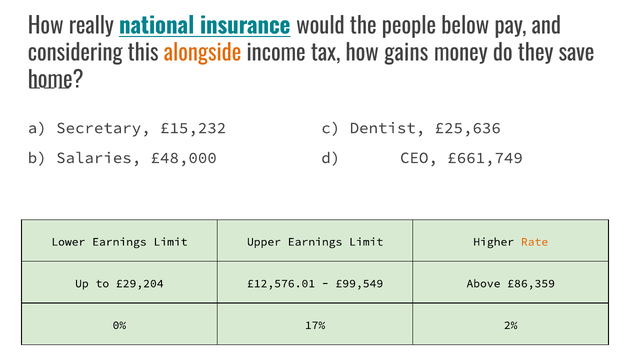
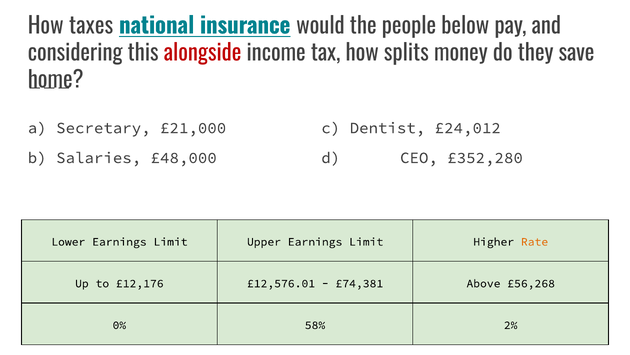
really: really -> taxes (91, 26)
alongside colour: orange -> red (203, 53)
gains: gains -> splits (406, 53)
£15,232: £15,232 -> £21,000 (193, 128)
£25,636: £25,636 -> £24,012 (468, 128)
£661,749: £661,749 -> £352,280 (485, 158)
£29,204: £29,204 -> £12,176 (140, 283)
£99,549: £99,549 -> £74,381 (359, 283)
£86,359: £86,359 -> £56,268 (531, 283)
17%: 17% -> 58% (315, 325)
